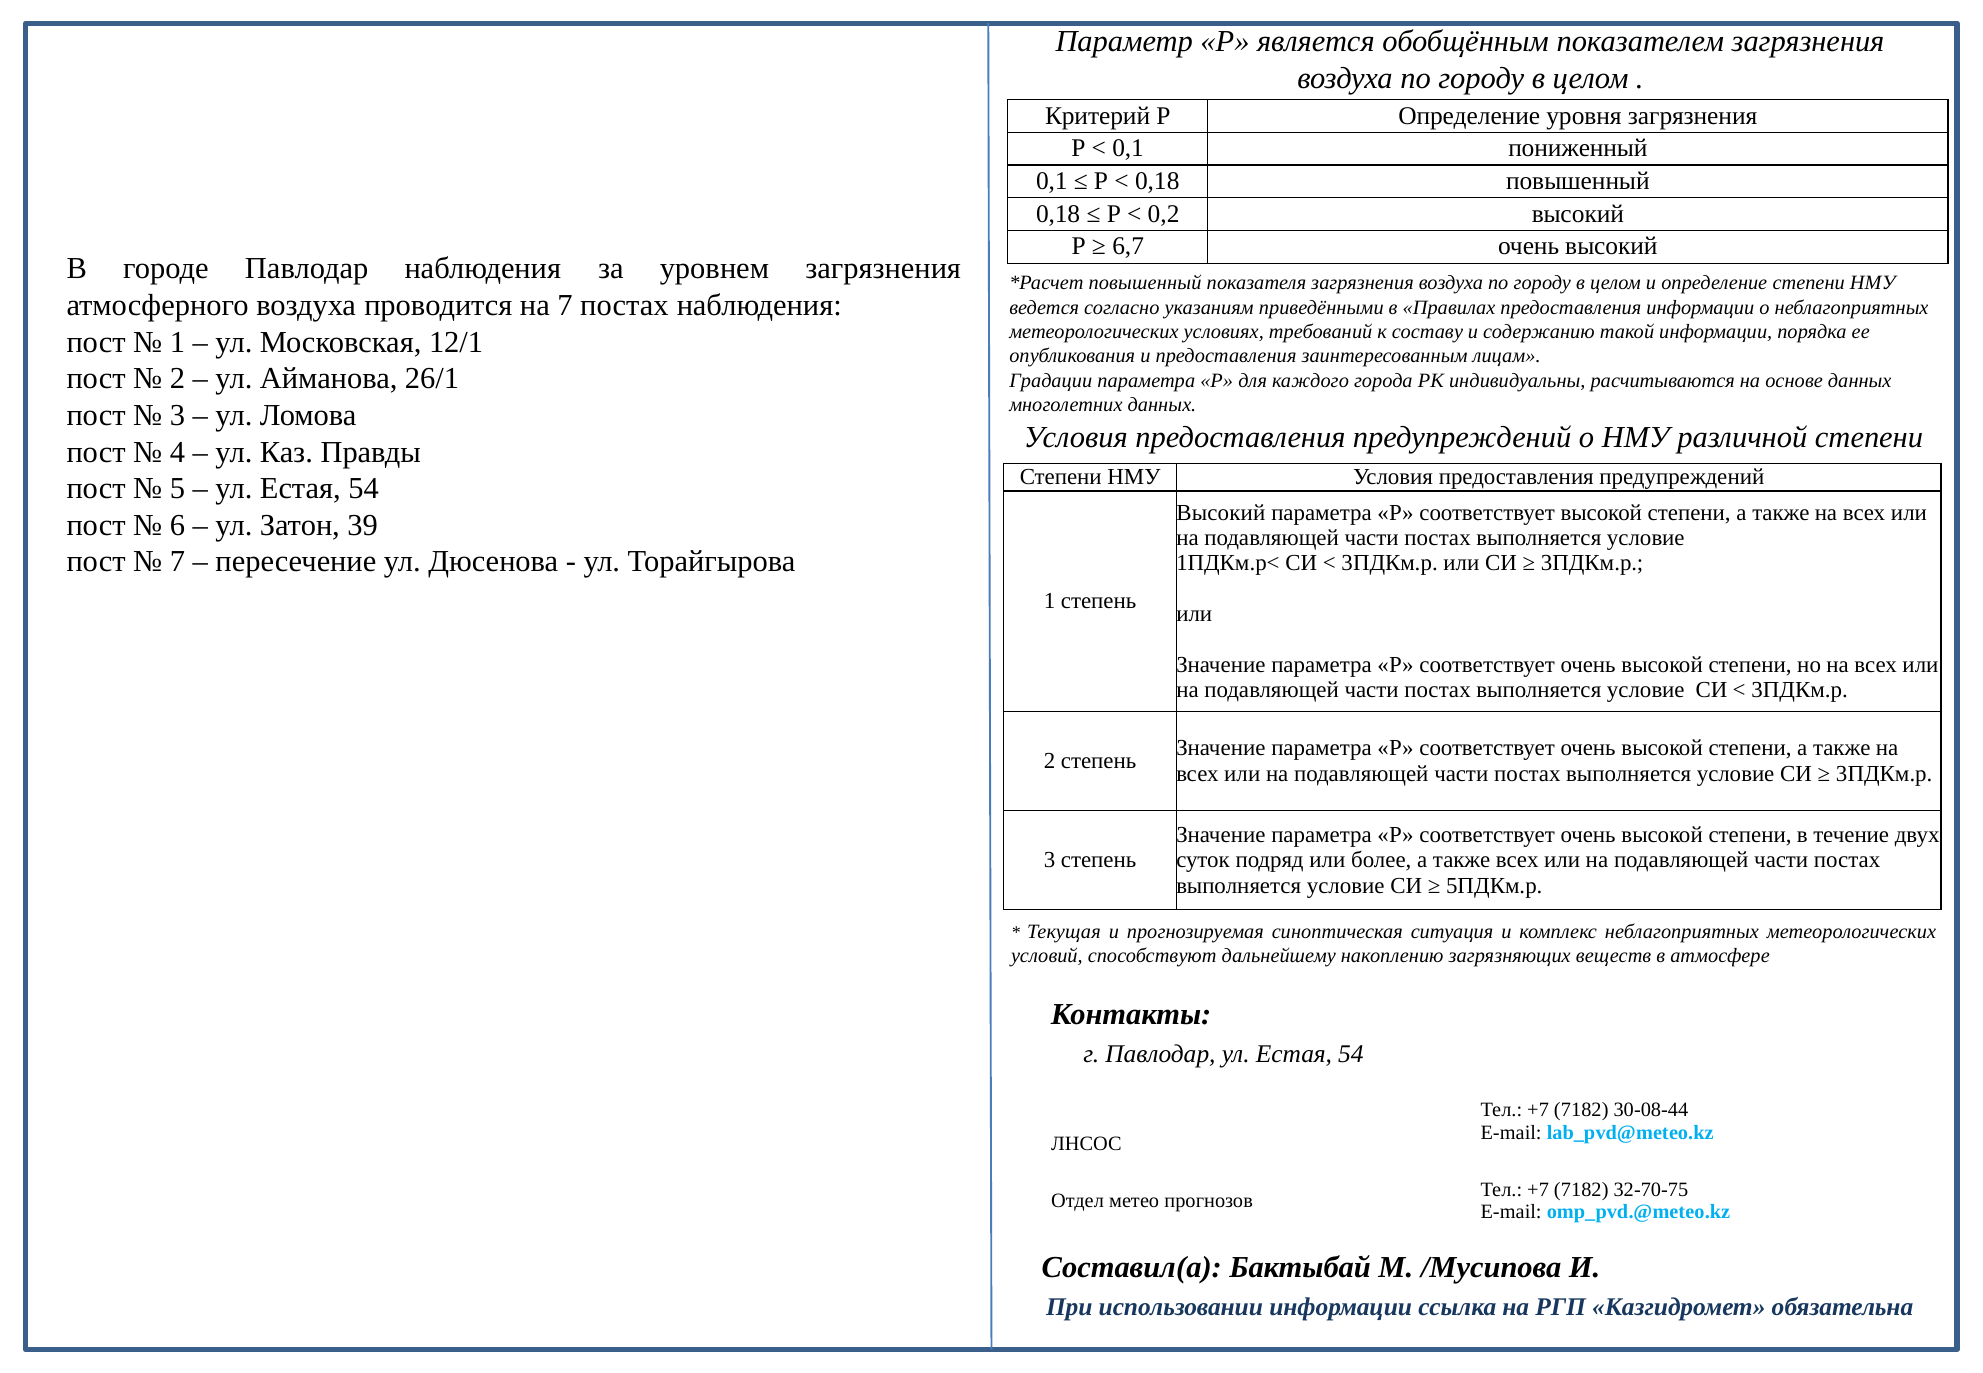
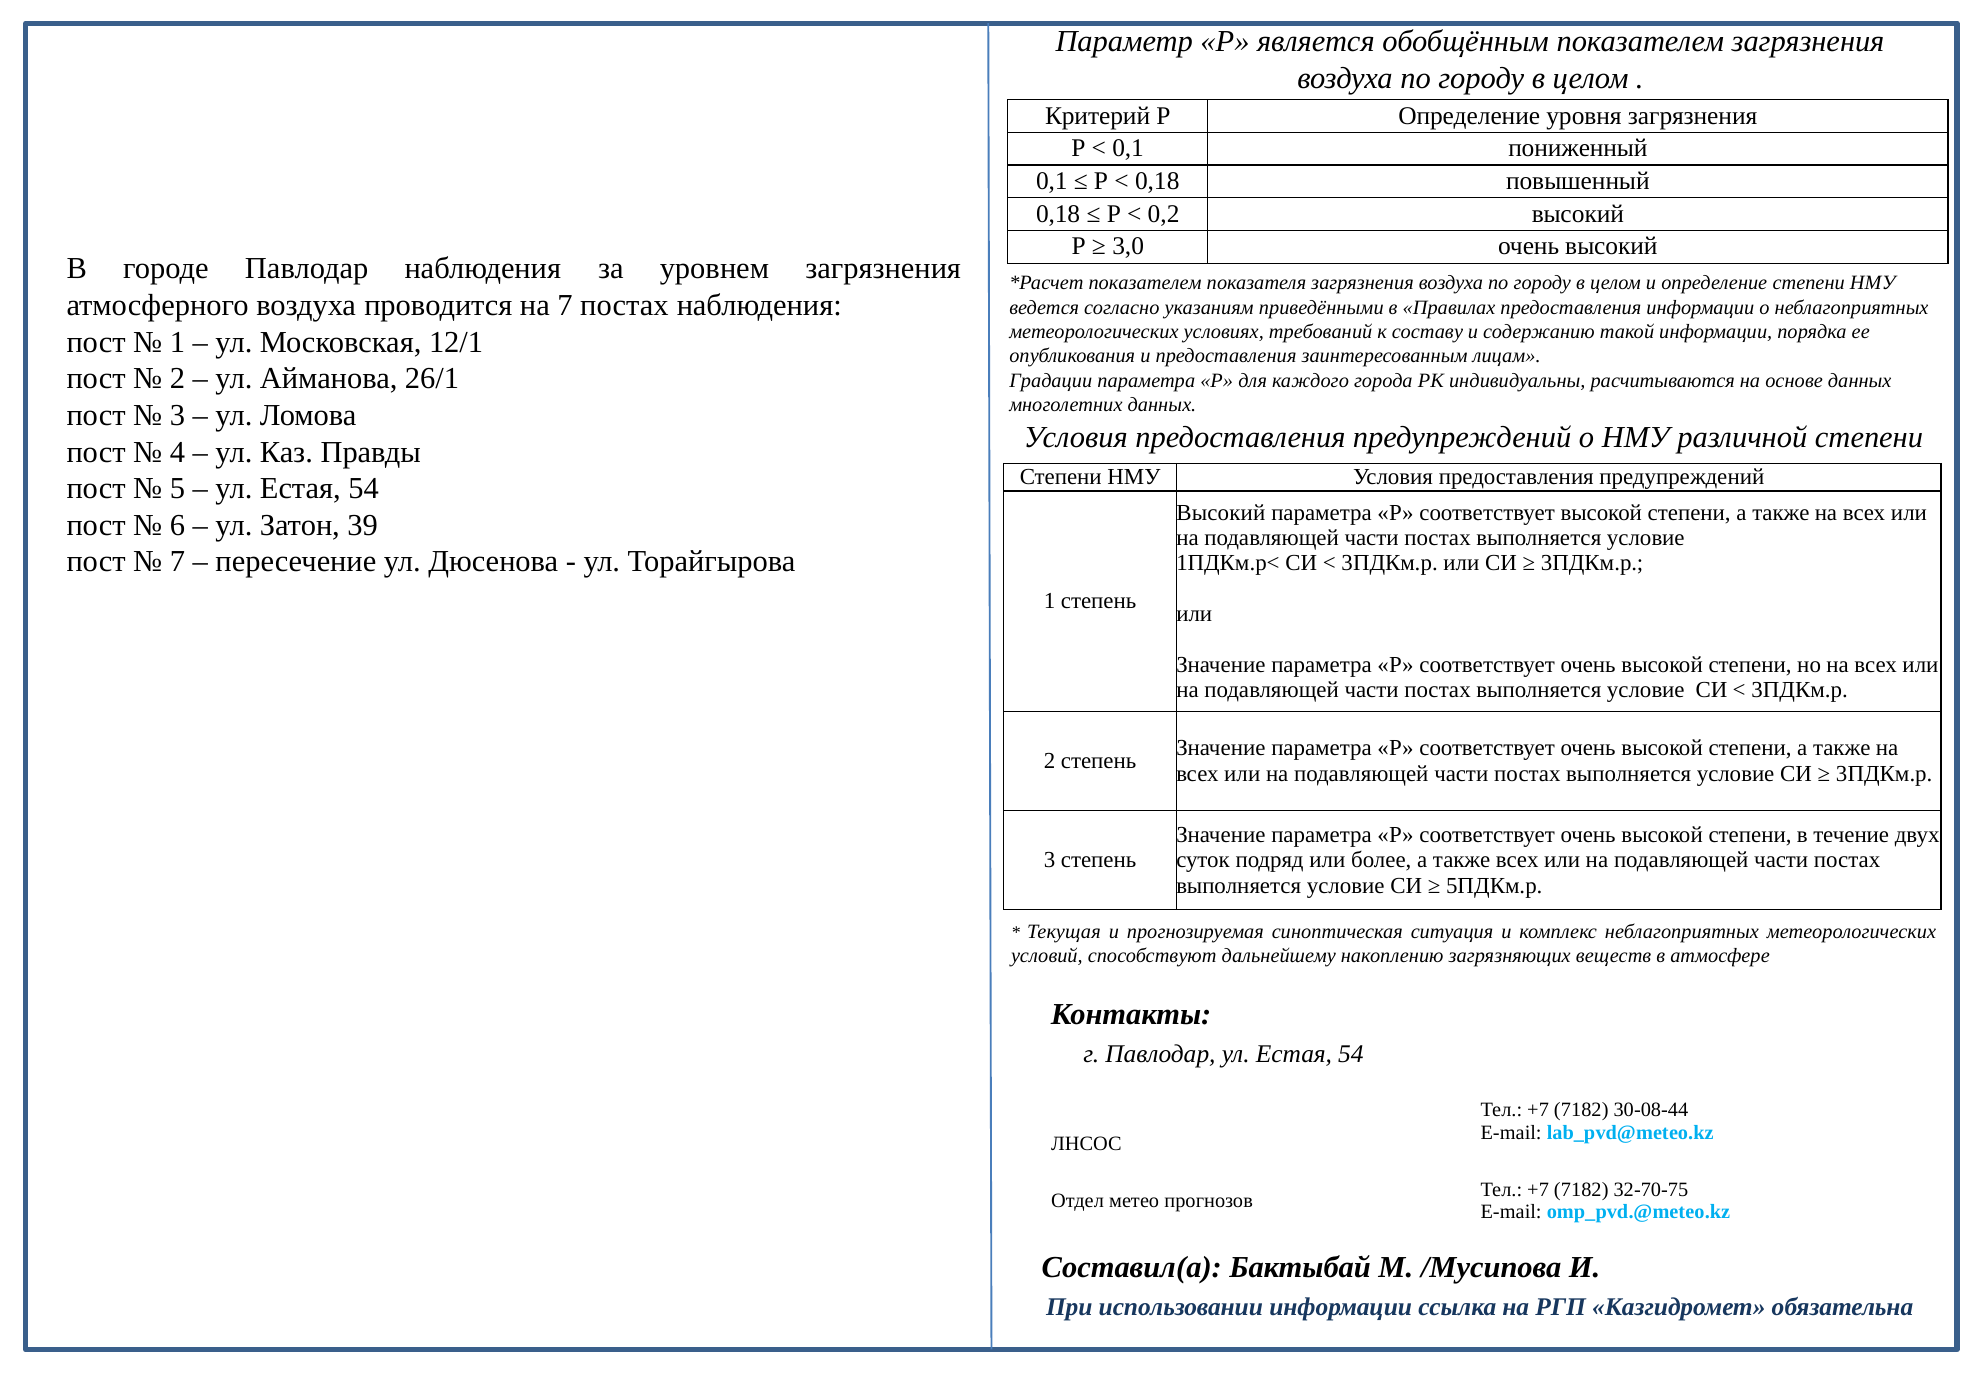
6,7: 6,7 -> 3,0 (1128, 247)
повышенный: повышенный -> показателем (1145, 283)
